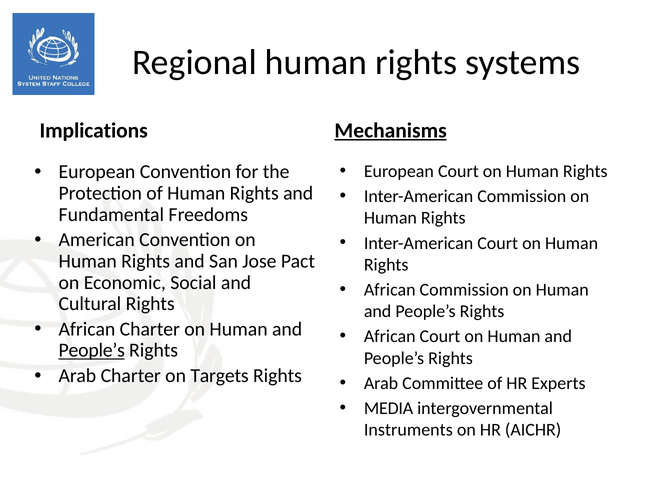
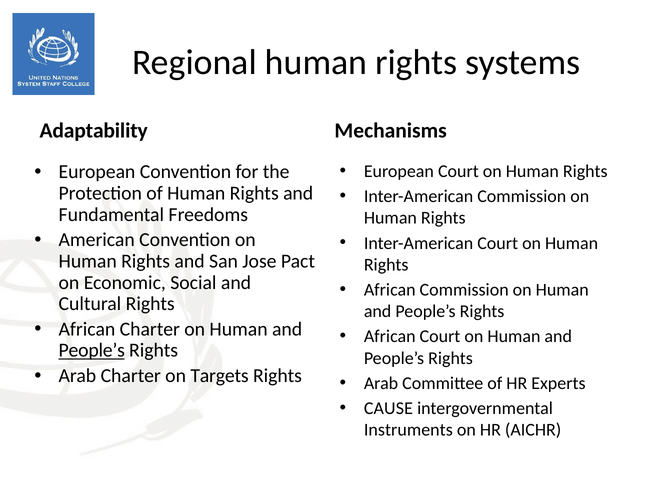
Implications: Implications -> Adaptability (94, 130)
Mechanisms underline: present -> none (391, 130)
MEDIA: MEDIA -> CAUSE (388, 408)
